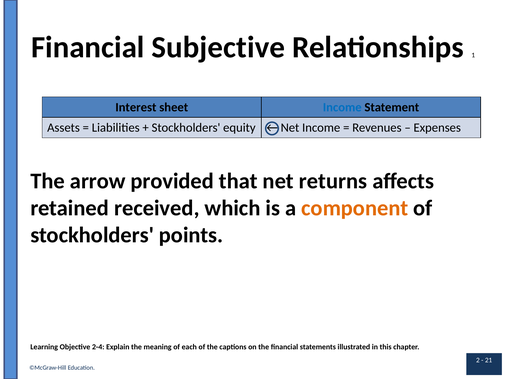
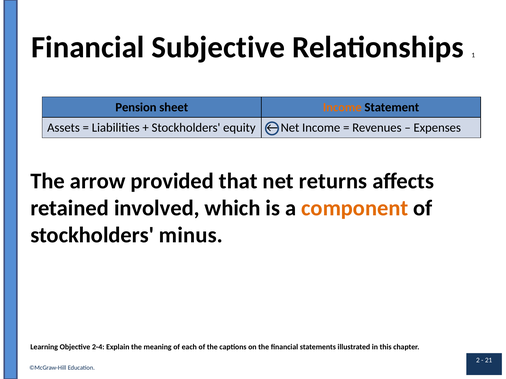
Interest: Interest -> Pension (136, 107)
Income colour: blue -> orange (342, 107)
received: received -> involved (157, 208)
points: points -> minus (191, 235)
